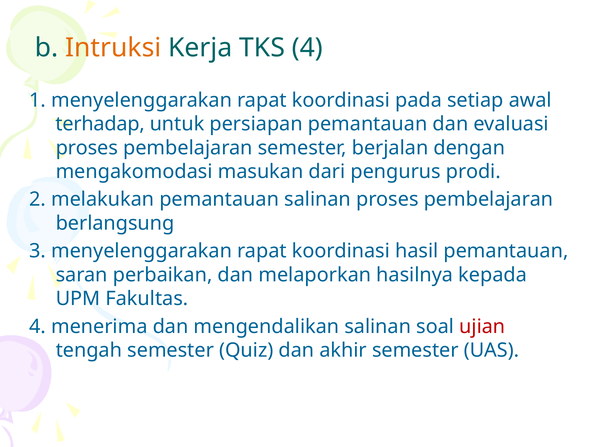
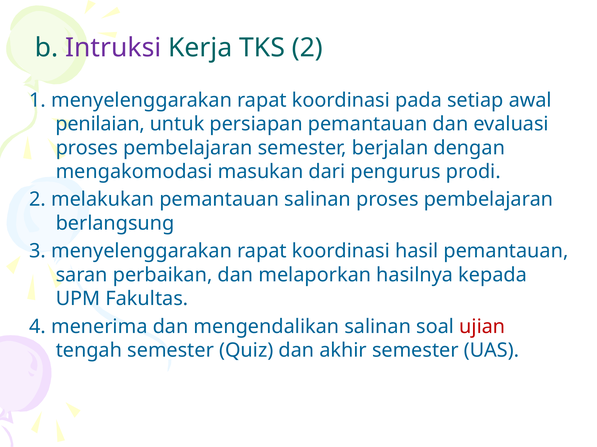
Intruksi colour: orange -> purple (113, 48)
TKS 4: 4 -> 2 (307, 48)
terhadap: terhadap -> penilaian (100, 124)
